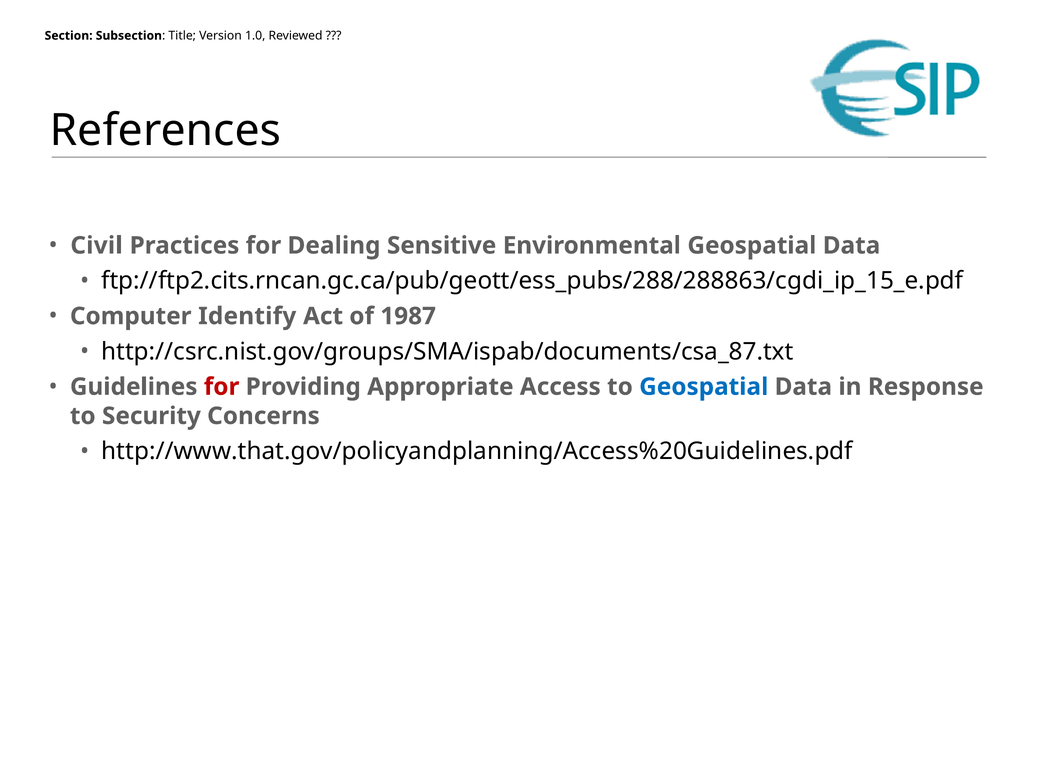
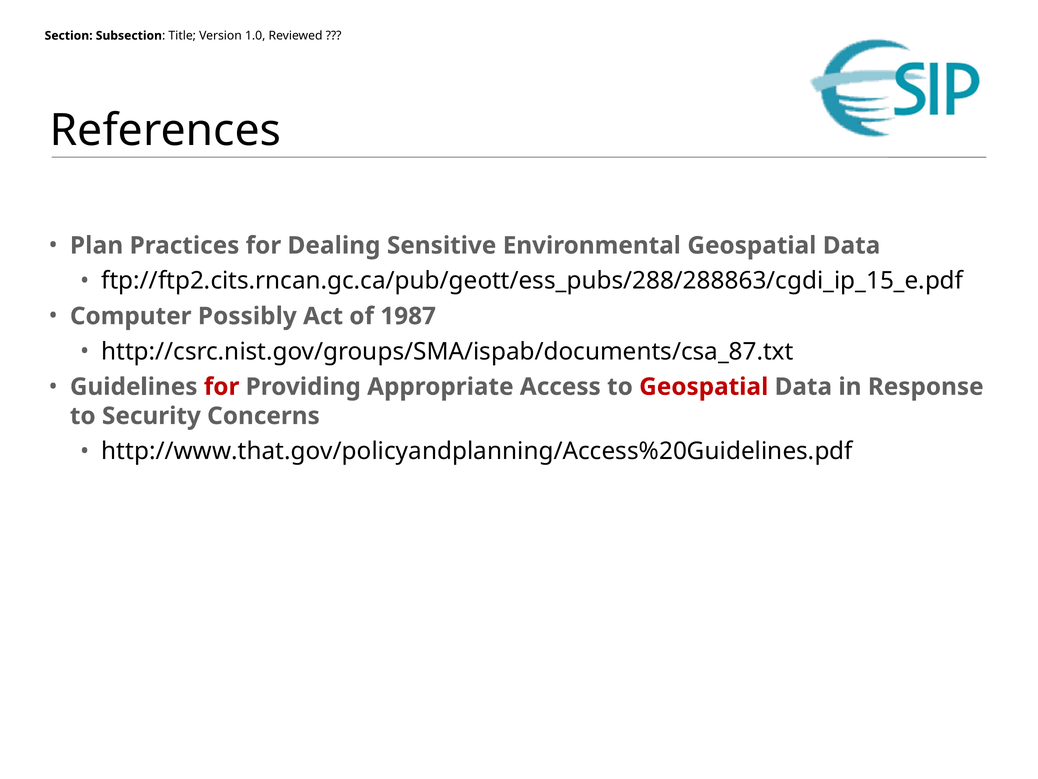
Civil: Civil -> Plan (97, 245)
Identify: Identify -> Possibly (247, 316)
Geospatial colour: blue -> red (704, 387)
